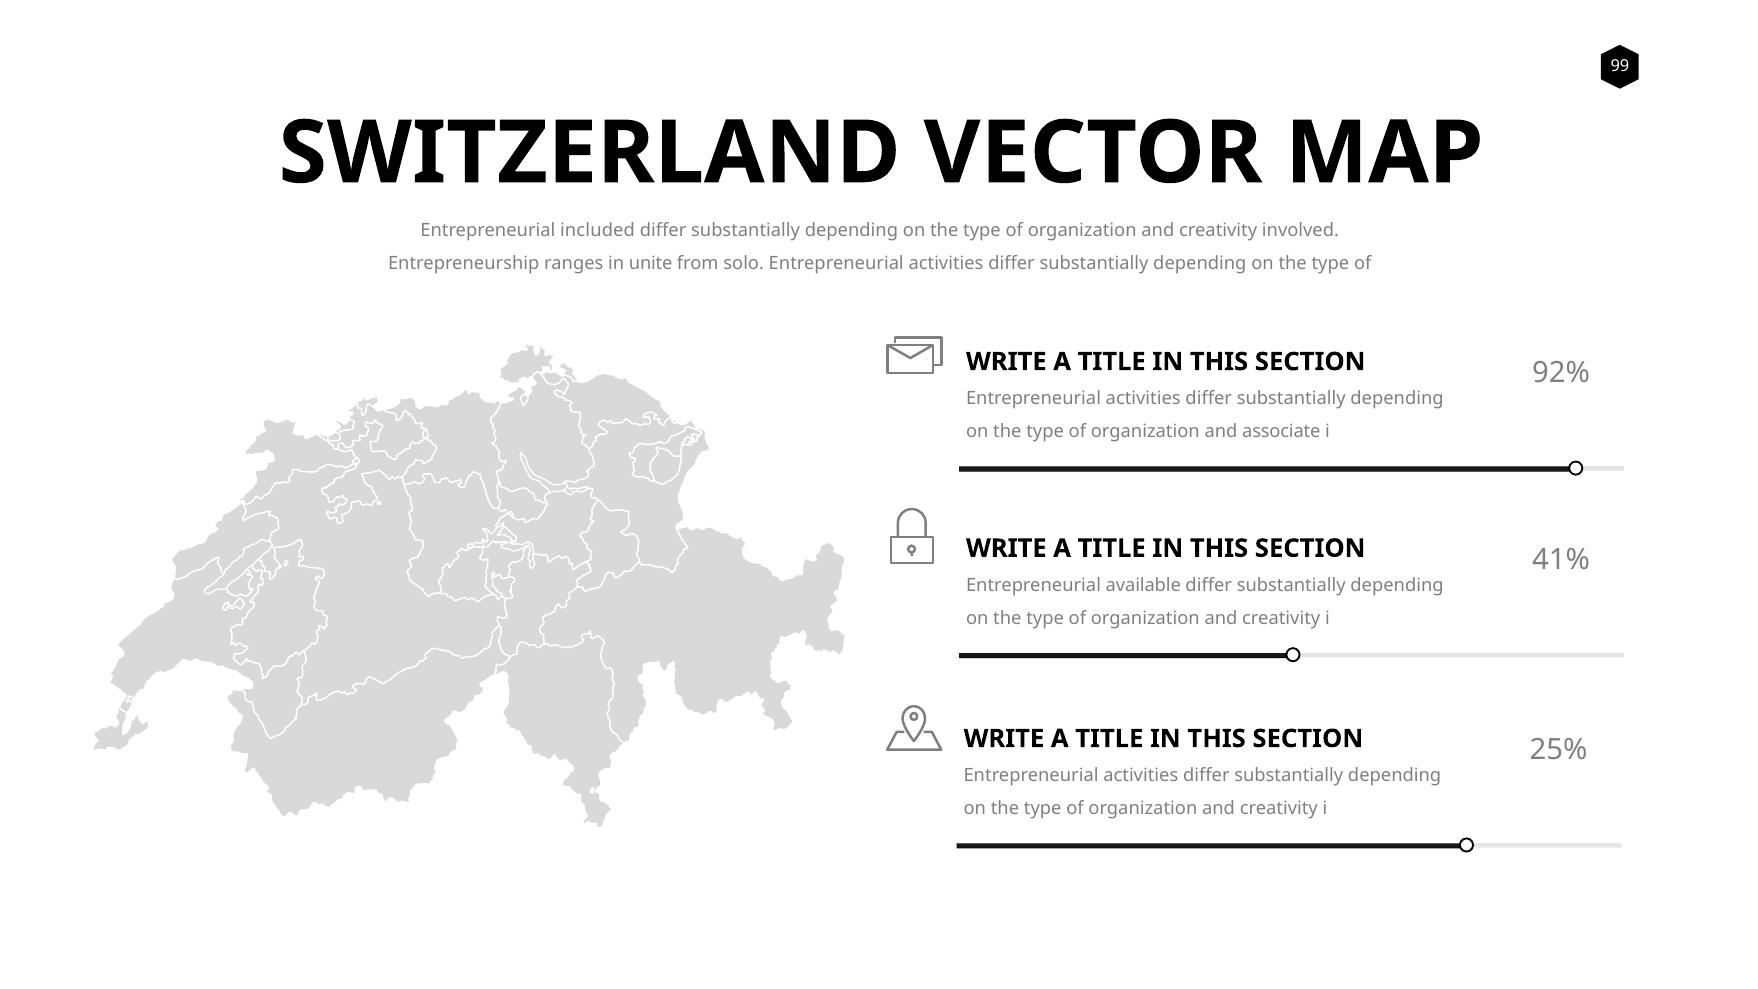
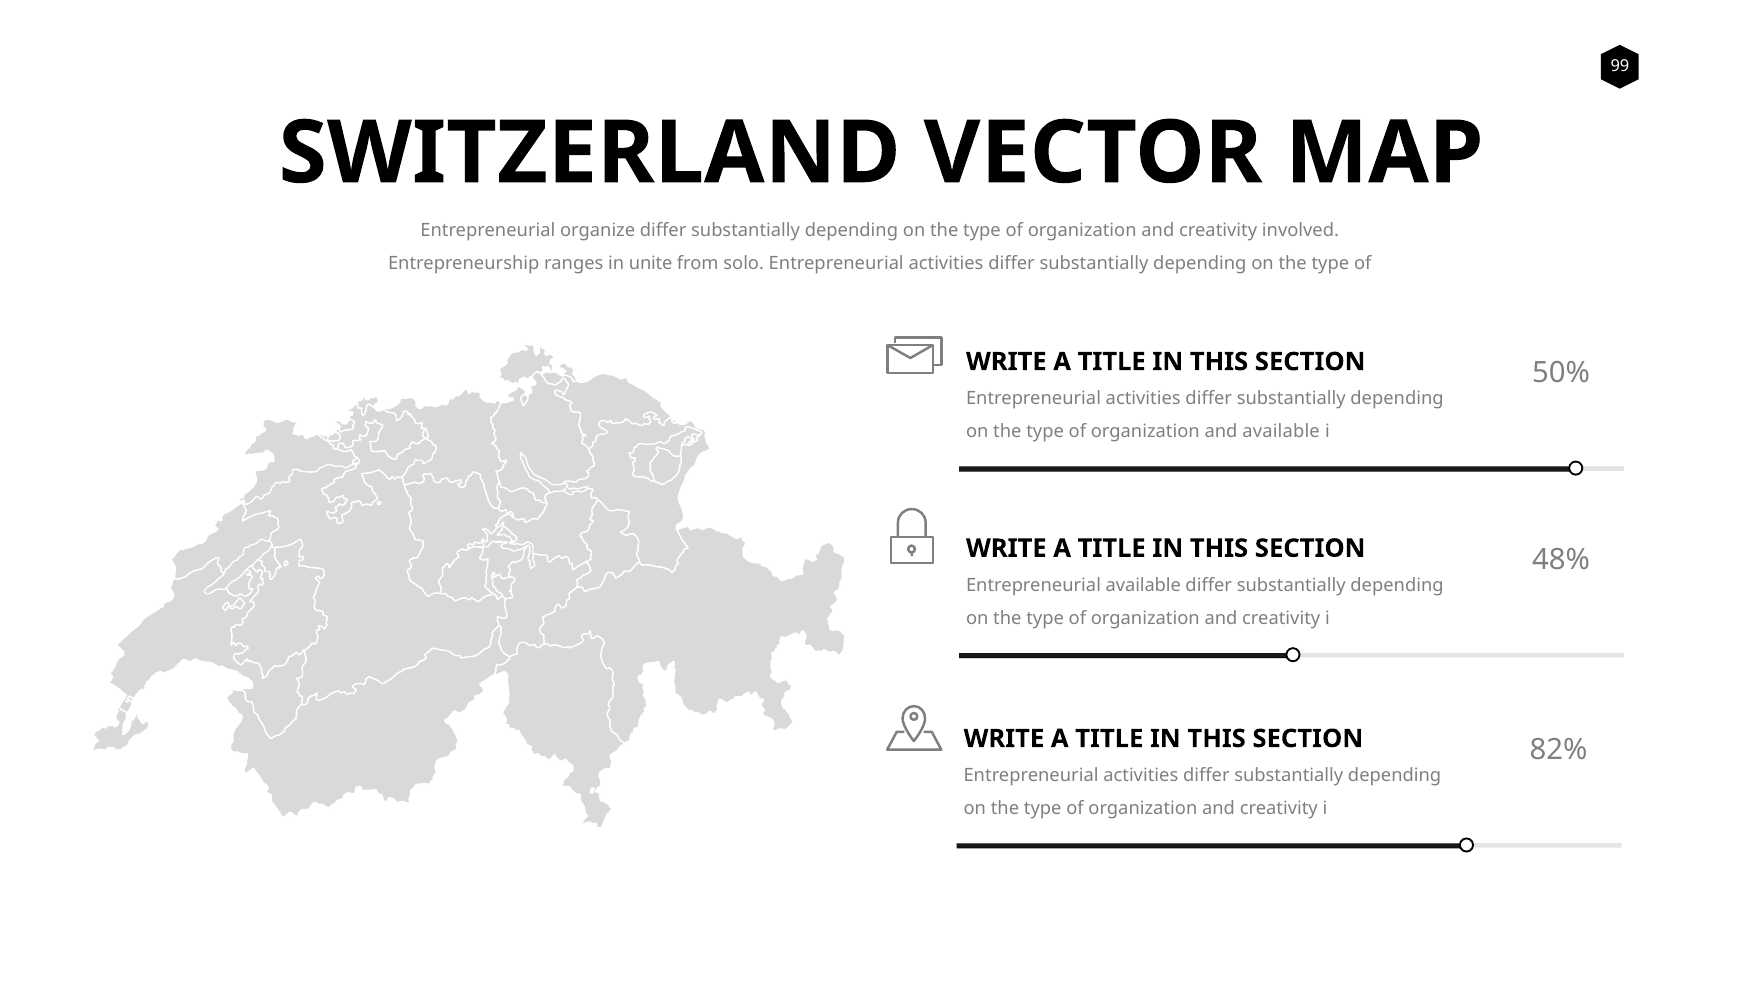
included: included -> organize (598, 231)
92%: 92% -> 50% (1561, 373)
and associate: associate -> available (1281, 432)
41%: 41% -> 48% (1561, 560)
25%: 25% -> 82% (1559, 750)
